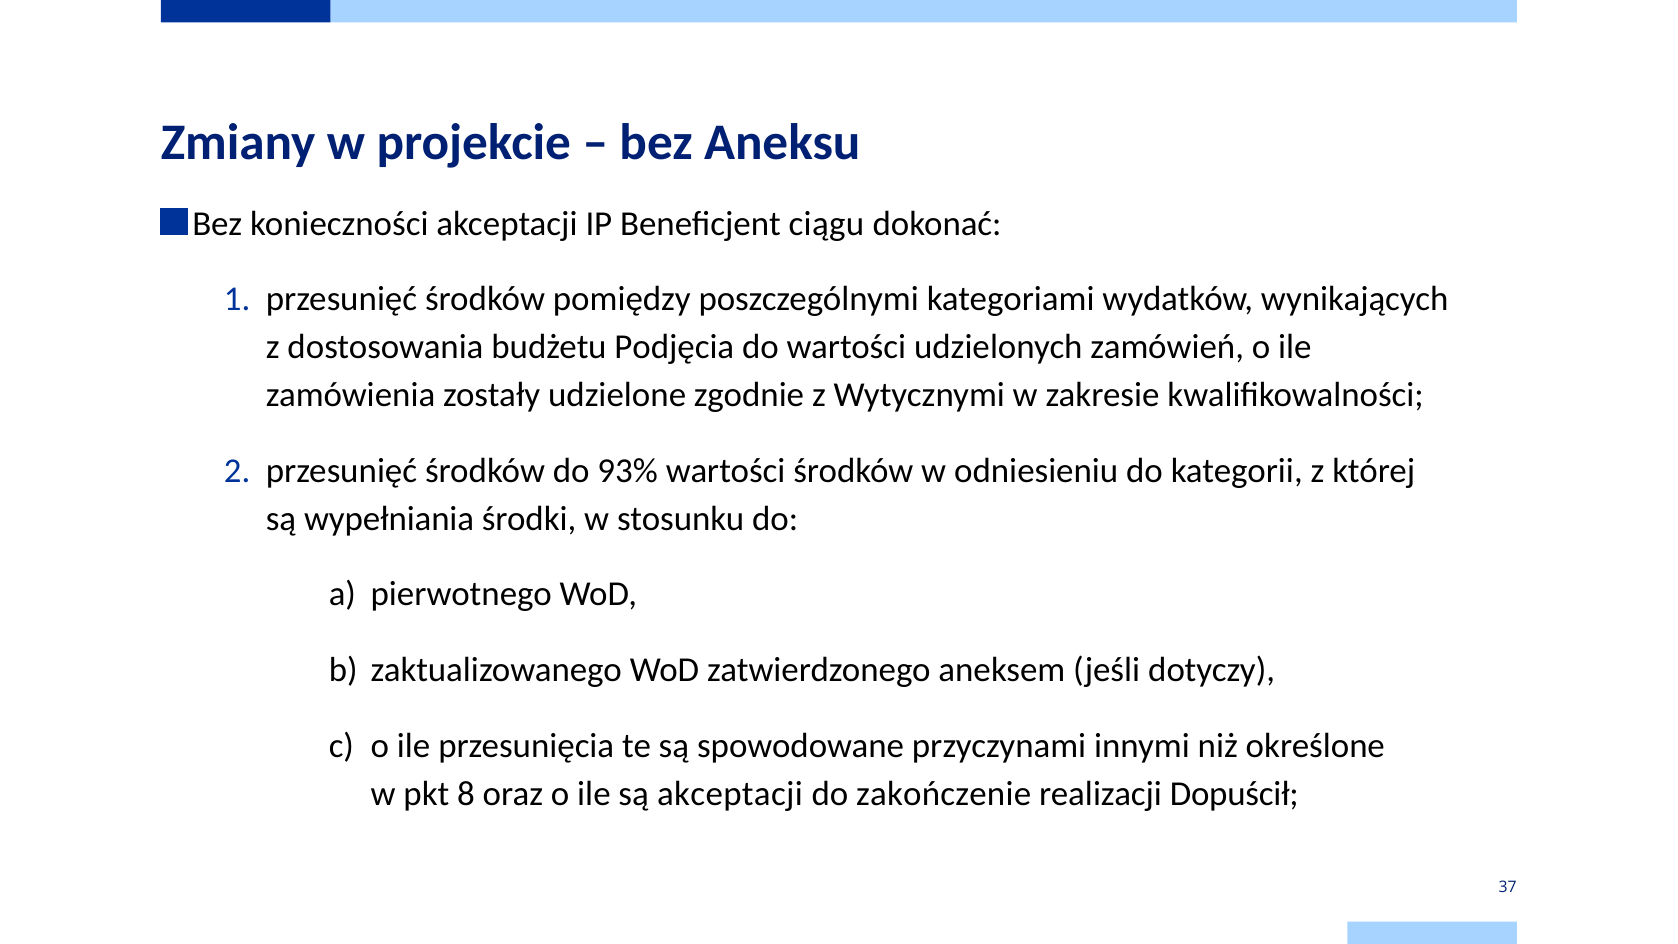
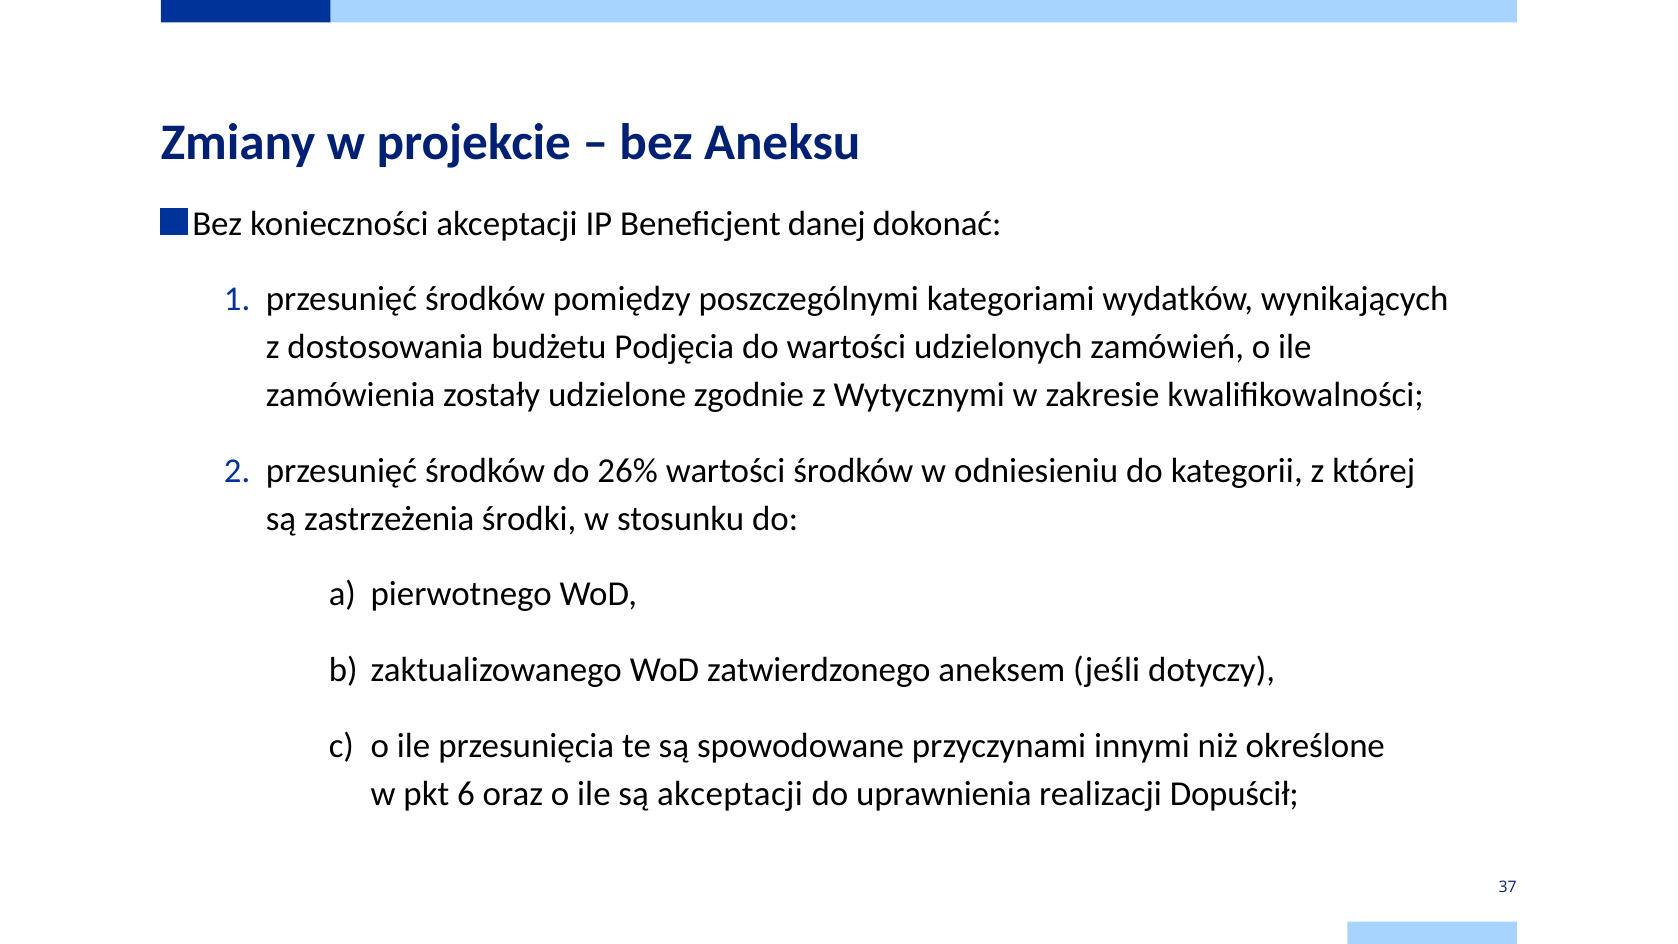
ciągu: ciągu -> danej (827, 224)
93%: 93% -> 26% (628, 471)
wypełniania: wypełniania -> zastrzeżenia (389, 518)
8: 8 -> 6 (466, 794)
zakończenie: zakończenie -> uprawnienia (944, 794)
